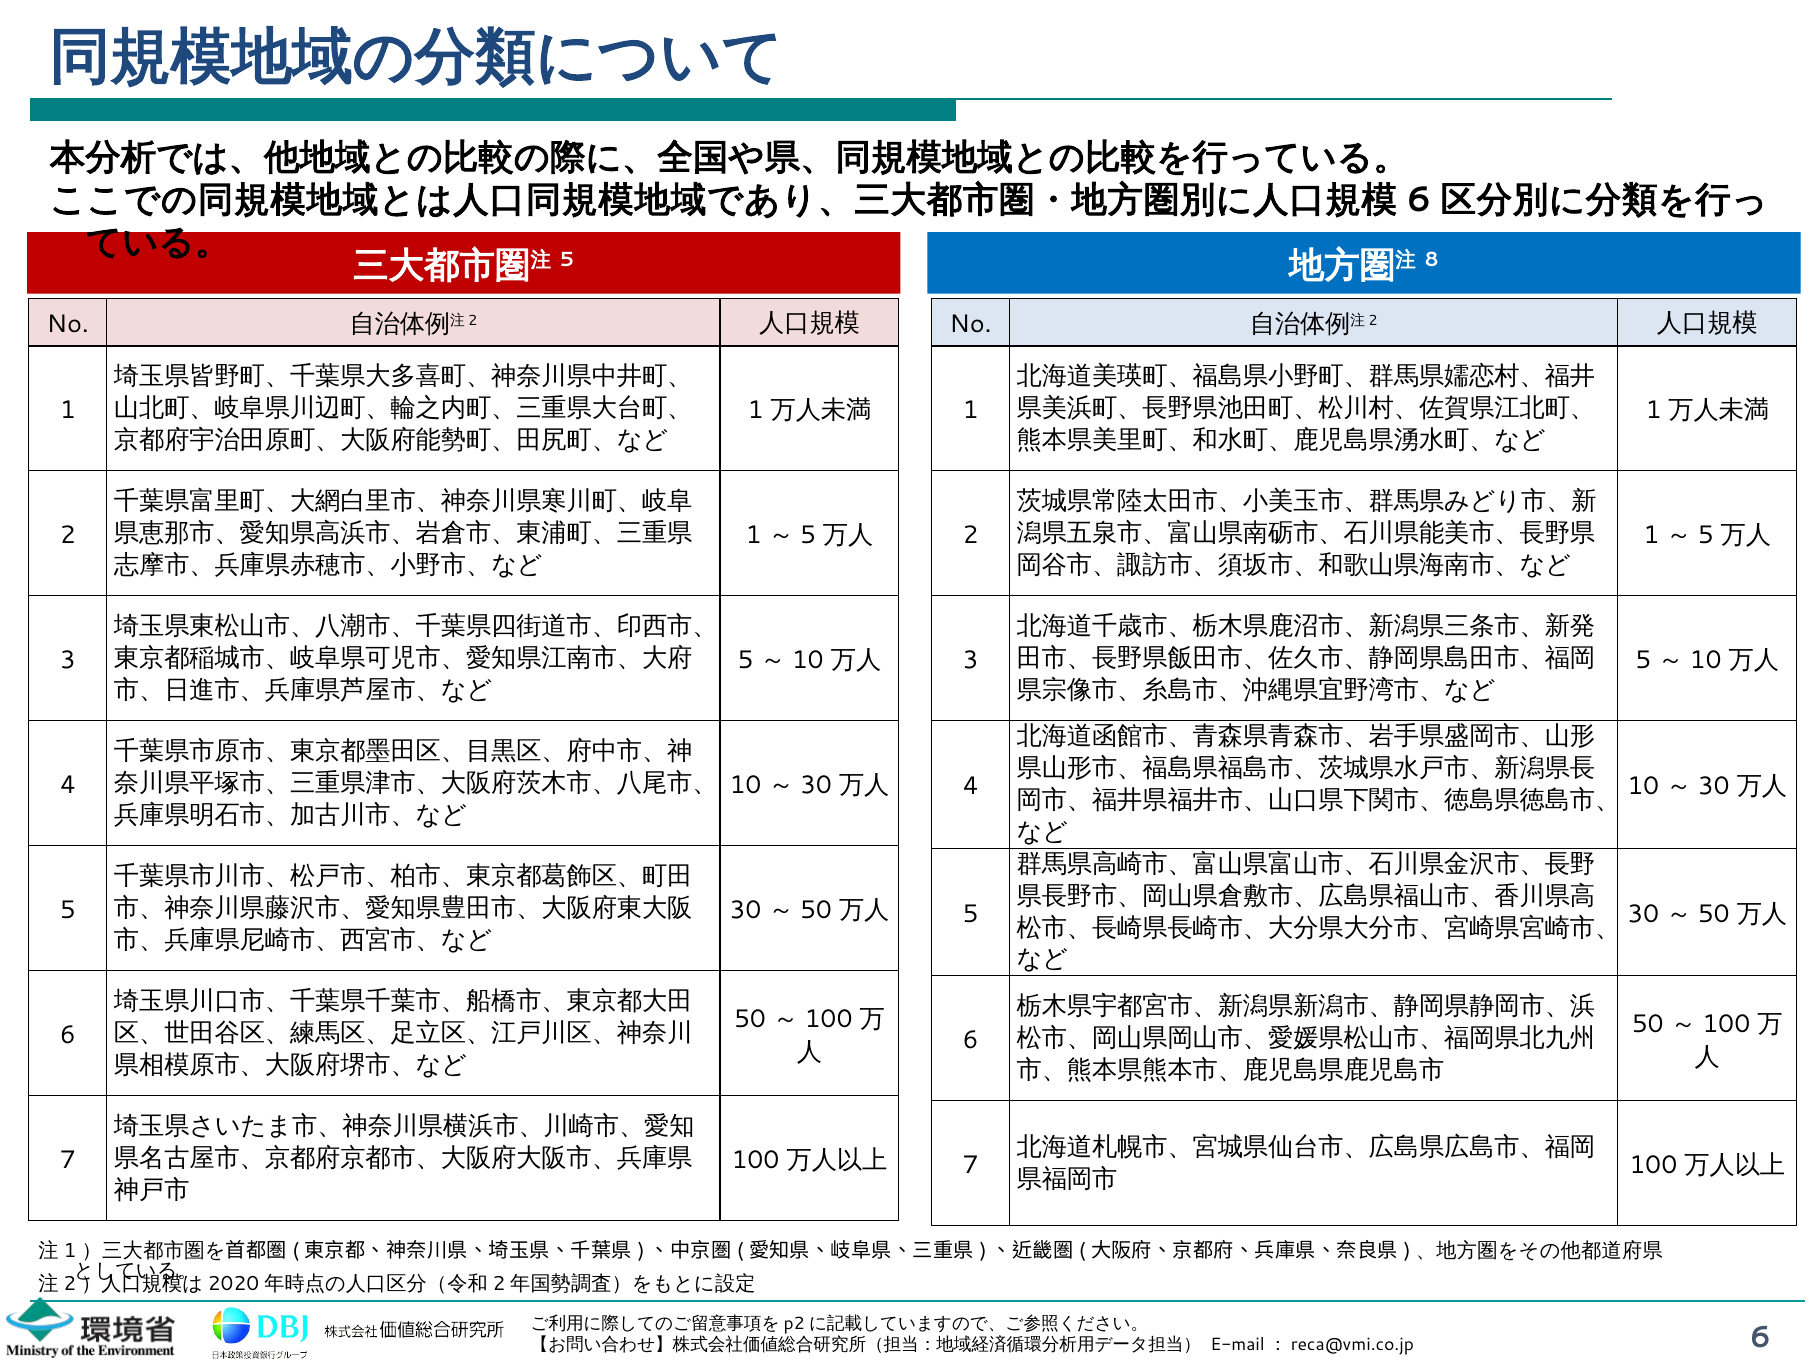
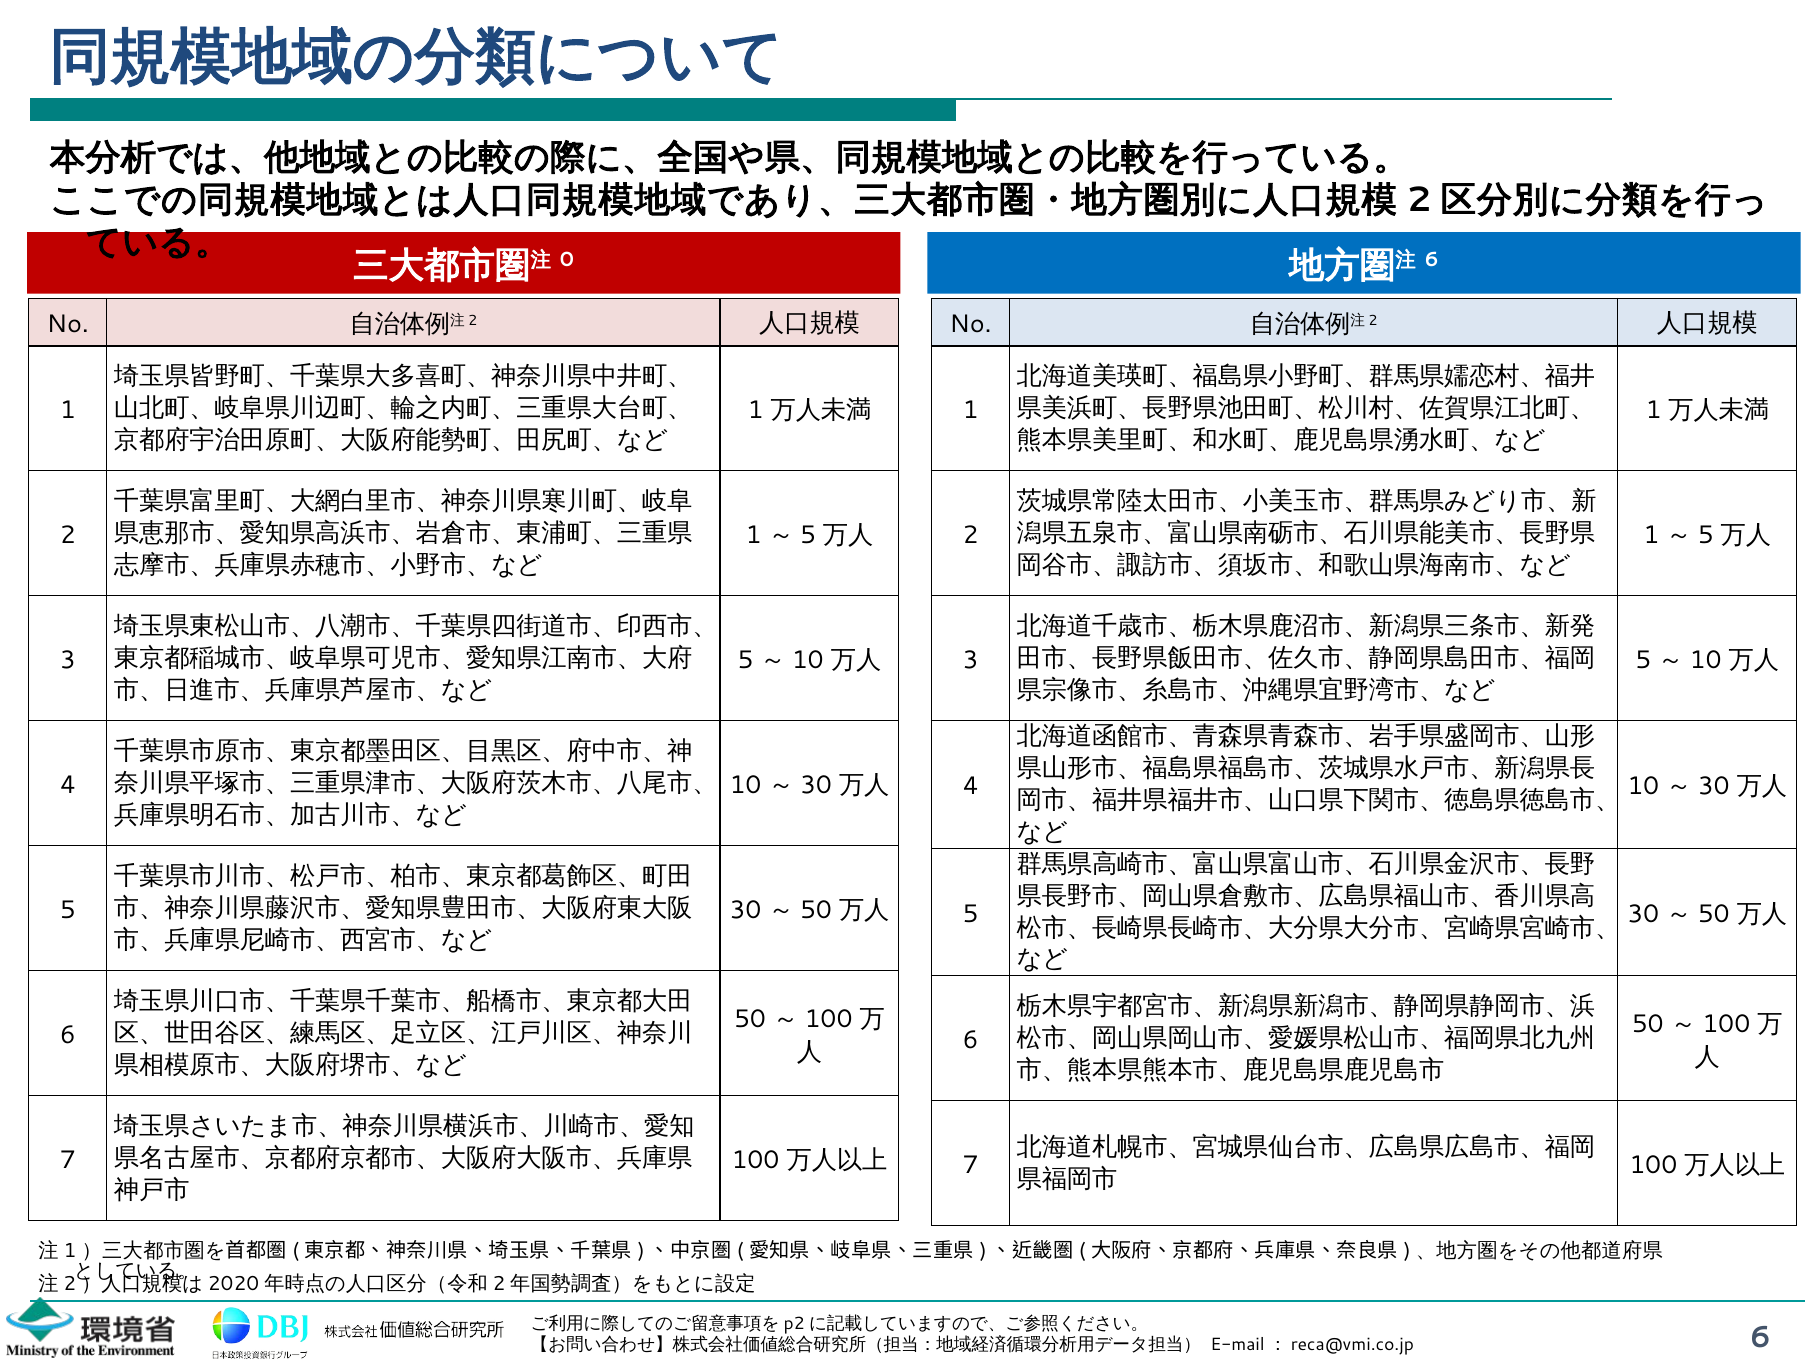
6: 6 -> 2 (1419, 200)
5: 5 -> 0 (567, 260)
8: 8 -> 6 (1432, 260)
